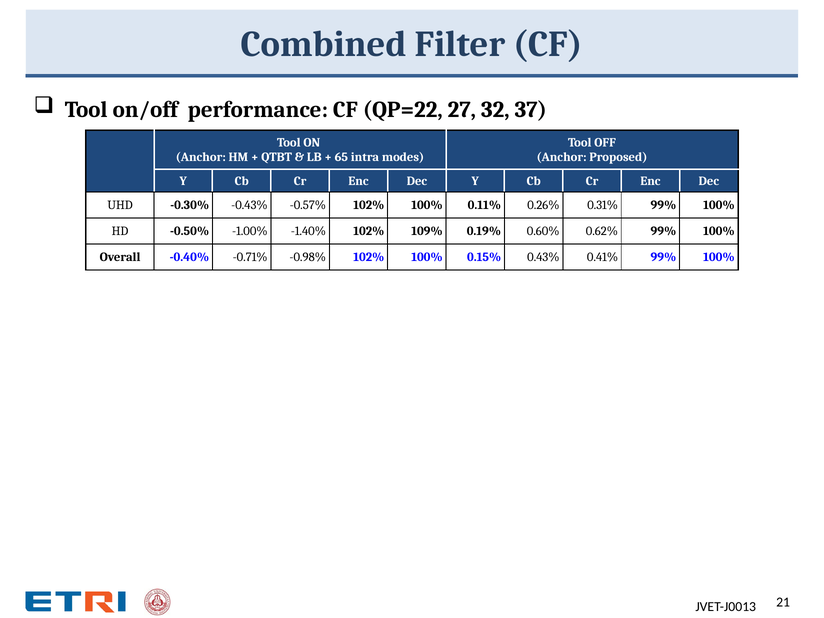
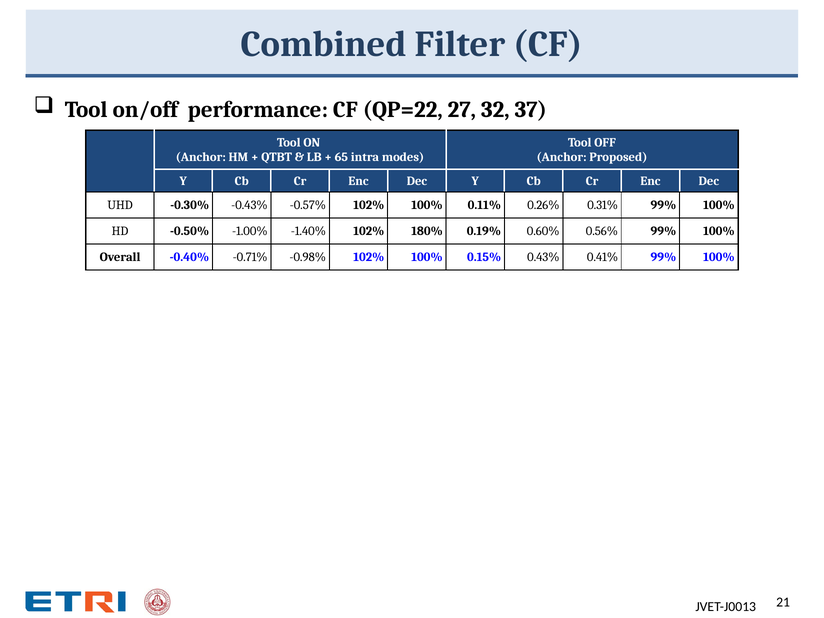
109%: 109% -> 180% (427, 231)
0.62%: 0.62% -> 0.56% (602, 231)
